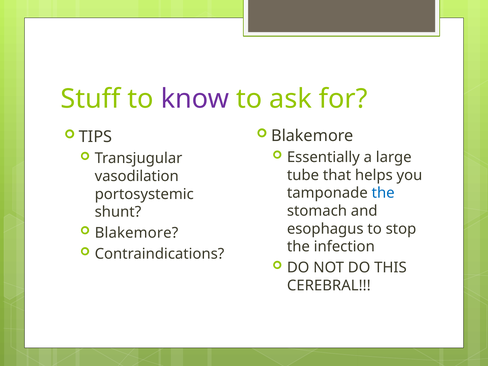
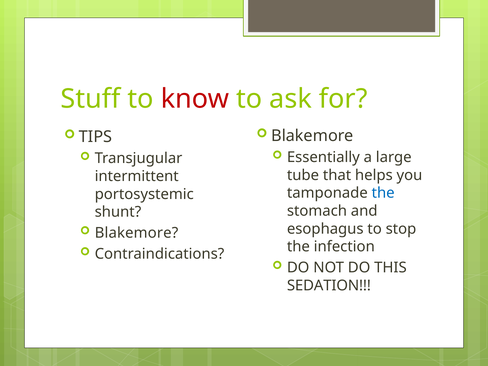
know colour: purple -> red (195, 99)
vasodilation: vasodilation -> intermittent (137, 176)
CEREBRAL: CEREBRAL -> SEDATION (329, 285)
